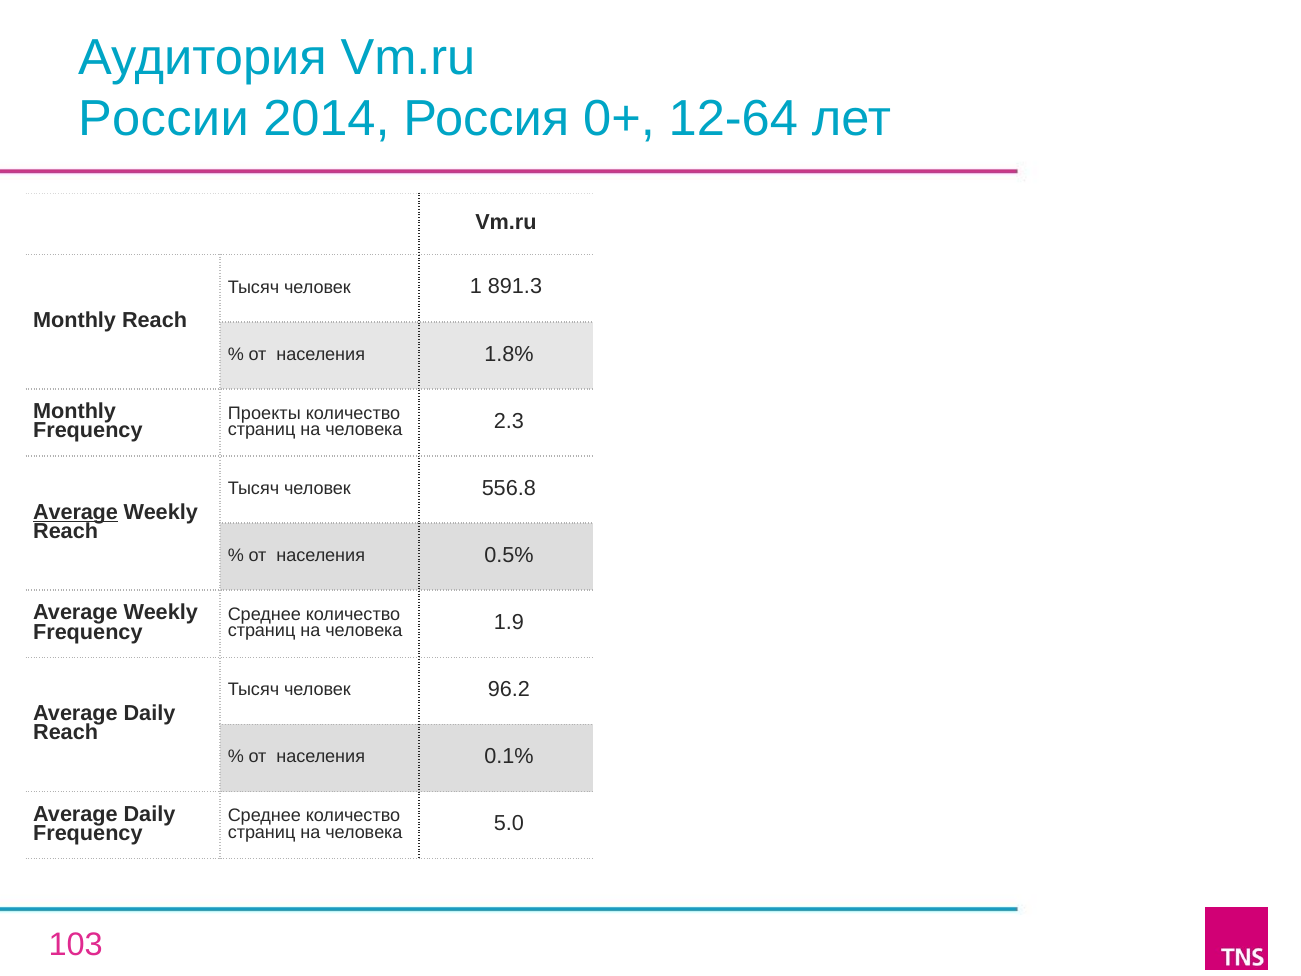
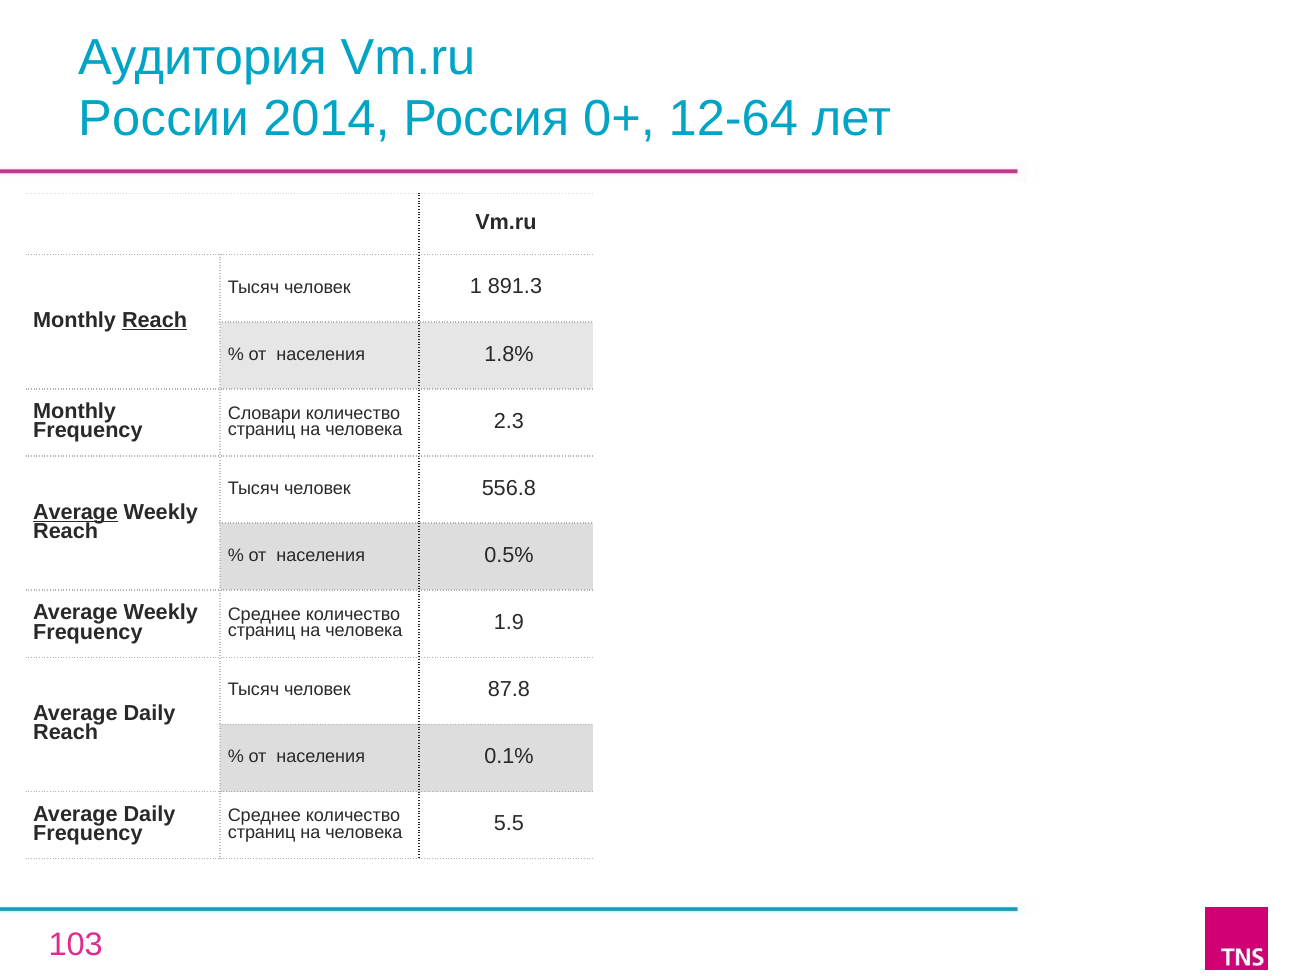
Reach underline: none -> present (155, 320)
Проекты: Проекты -> Словари (264, 413)
96.2: 96.2 -> 87.8 (509, 689)
5.0: 5.0 -> 5.5 (509, 824)
